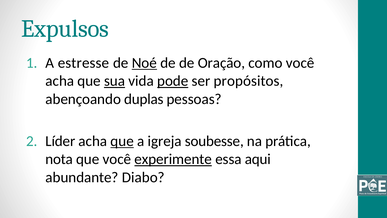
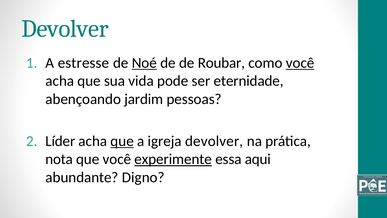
Expulsos: Expulsos -> Devolver (65, 29)
Oração: Oração -> Roubar (221, 63)
você underline: none -> present (300, 63)
sua underline: present -> none (115, 81)
pode underline: present -> none (173, 81)
propósitos: propósitos -> eternidade (249, 81)
duplas: duplas -> jardim (144, 99)
igreja soubesse: soubesse -> devolver (214, 141)
Diabo: Diabo -> Digno (143, 177)
